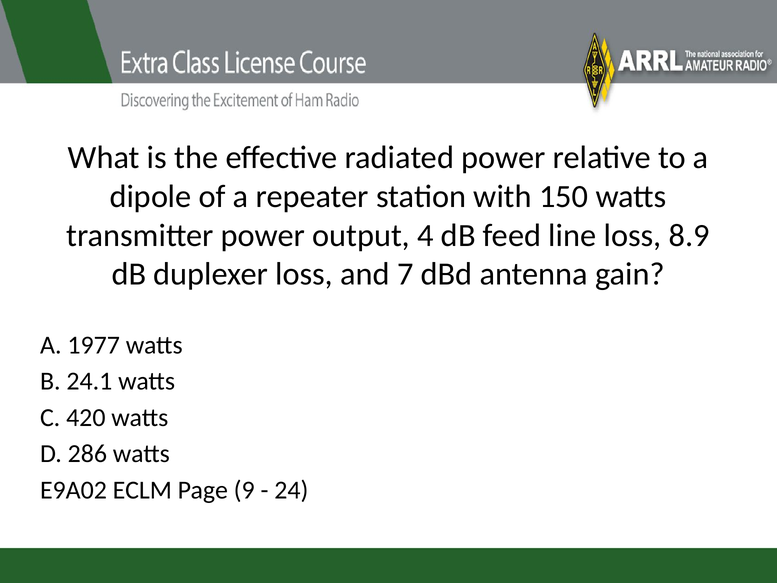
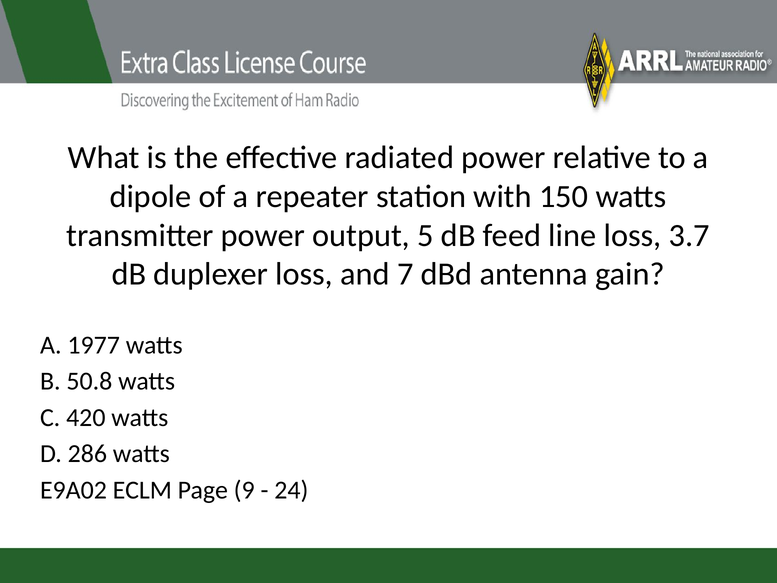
4: 4 -> 5 (426, 235)
8.9: 8.9 -> 3.7 (689, 235)
24.1: 24.1 -> 50.8 (89, 381)
